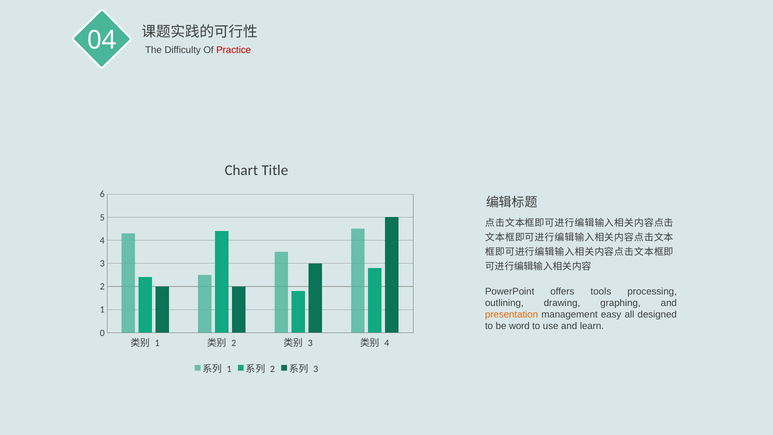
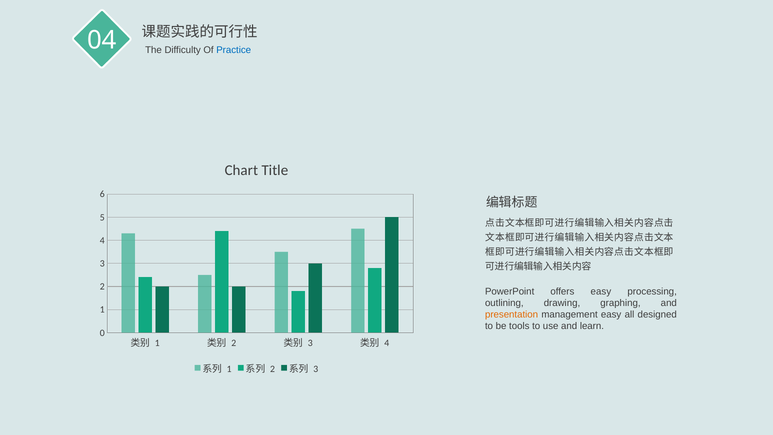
Practice colour: red -> blue (234, 50)
offers tools: tools -> easy (601, 291)
word: word -> tools (519, 326)
